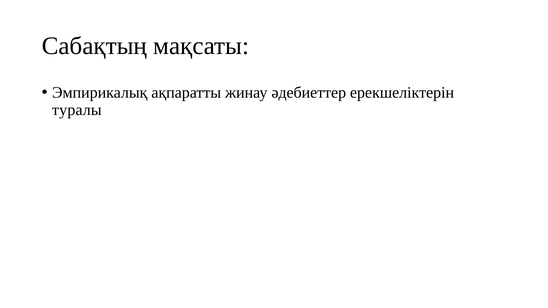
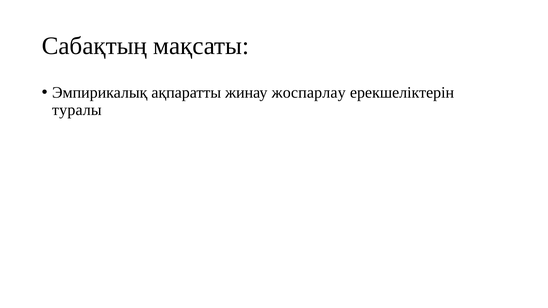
әдебиеттер: әдебиеттер -> жоспарлау (309, 93)
